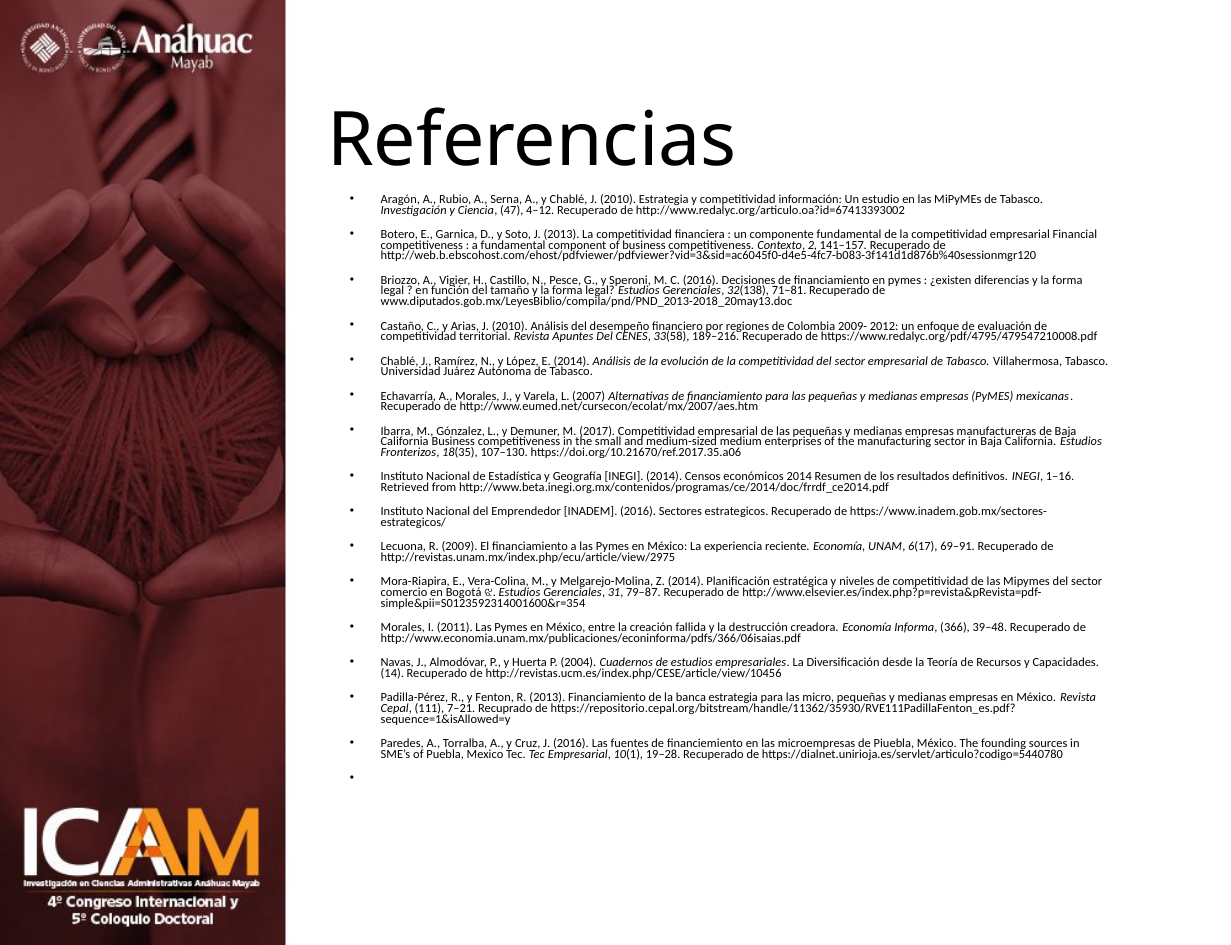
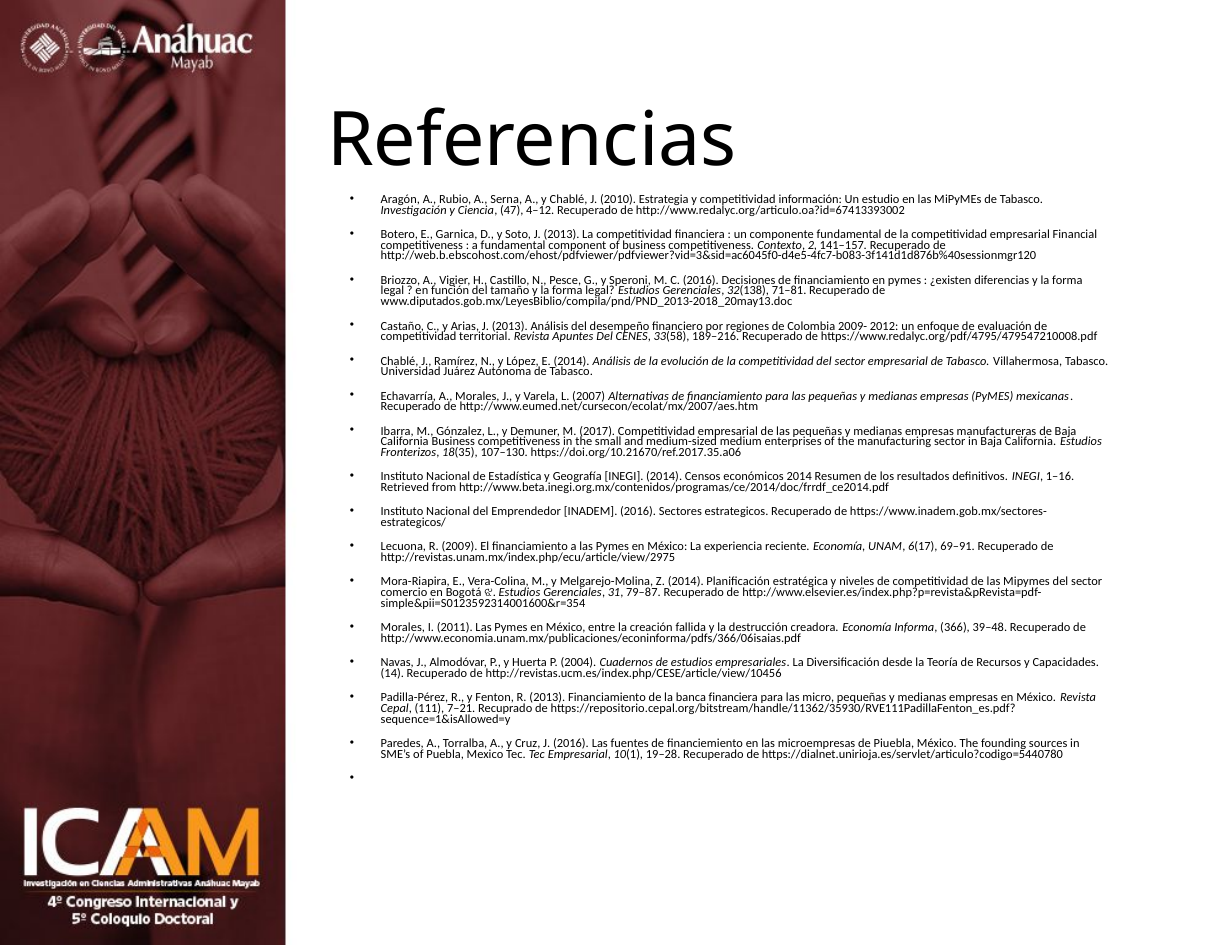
Arias J 2010: 2010 -> 2013 (510, 326)
banca estrategia: estrategia -> financiera (733, 698)
